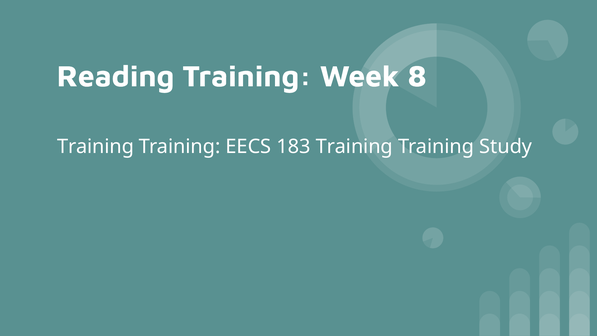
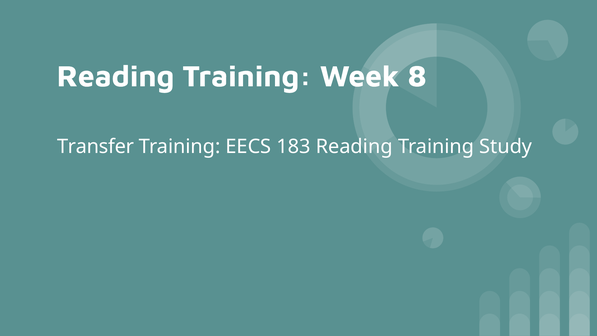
Training: Training -> Transfer (96, 146)
183 Training: Training -> Reading (354, 146)
